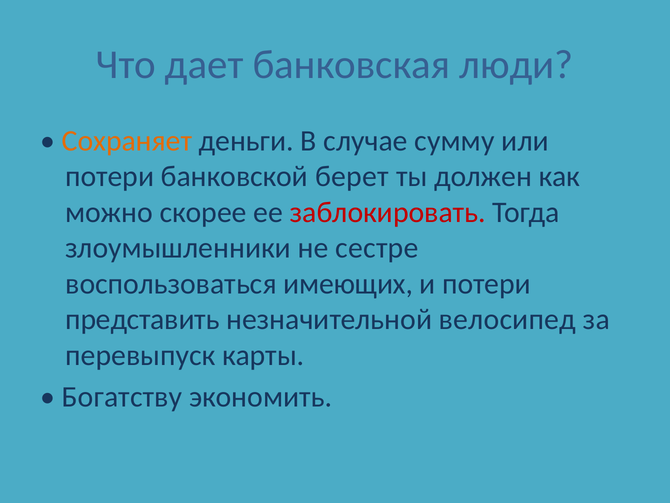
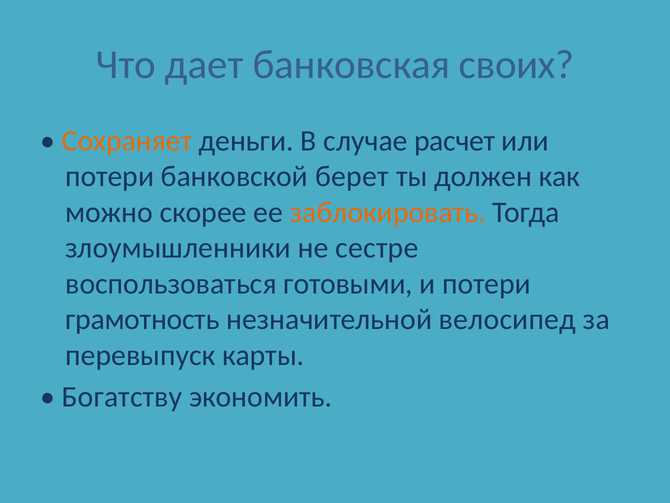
люди: люди -> своих (517, 65)
сумму: сумму -> расчет (455, 141)
заблокировать colour: red -> orange (388, 212)
имеющих: имеющих -> готовыми (348, 284)
представить: представить -> грамотность (142, 319)
